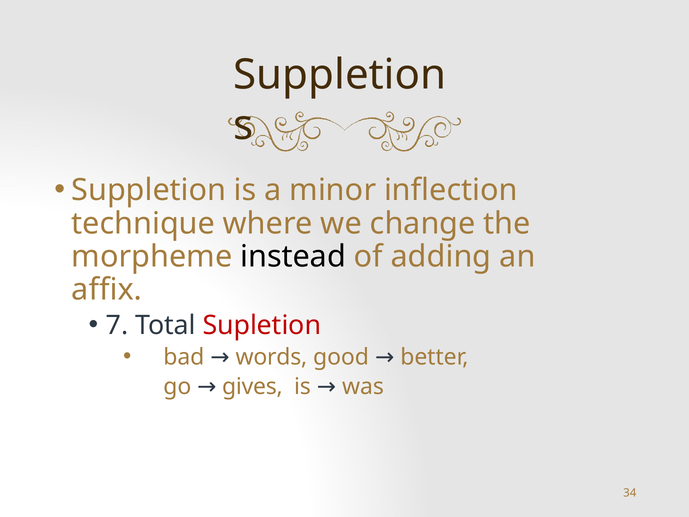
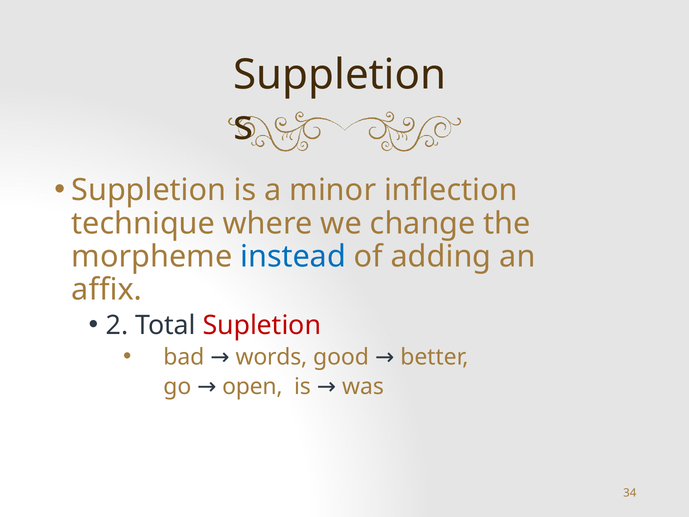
instead colour: black -> blue (293, 256)
7: 7 -> 2 (117, 325)
gives: gives -> open (252, 386)
